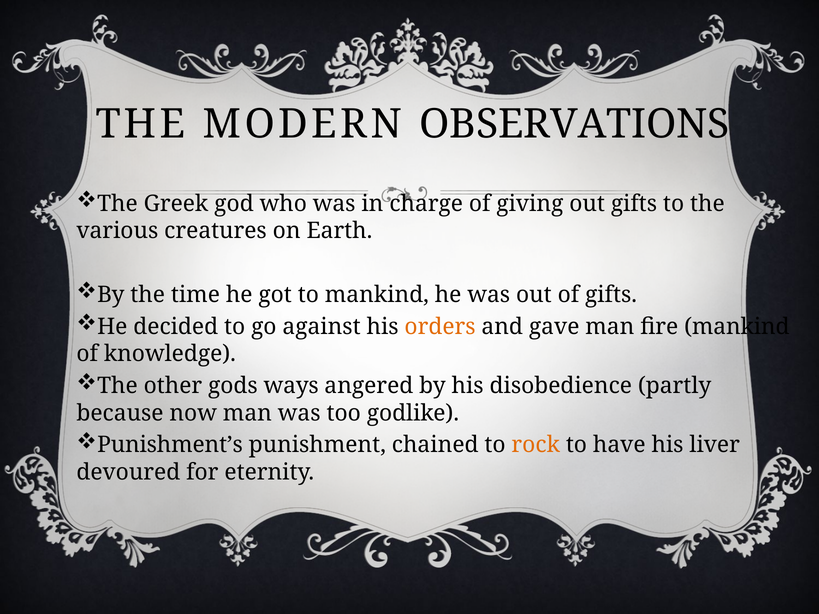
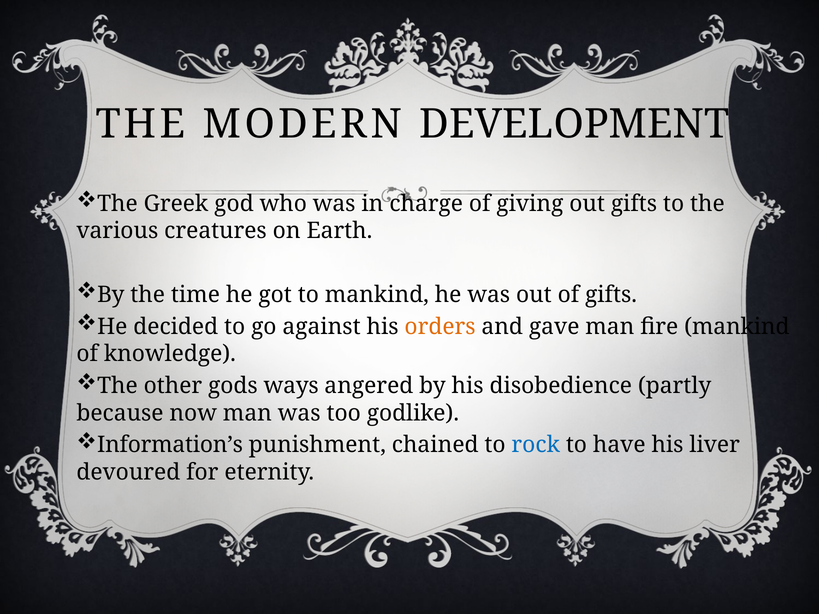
OBSERVATIONS: OBSERVATIONS -> DEVELOPMENT (574, 124)
Punishment’s: Punishment’s -> Information’s (170, 445)
rock colour: orange -> blue (536, 445)
